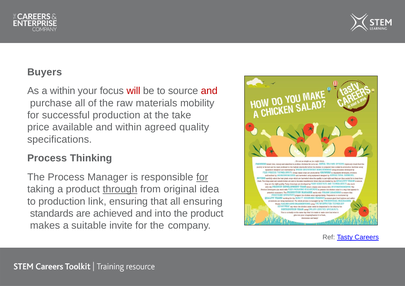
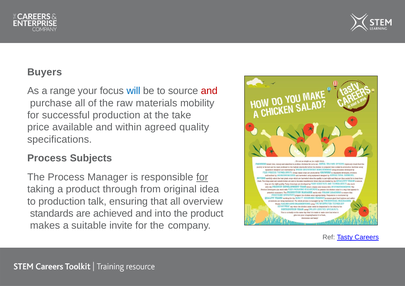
a within: within -> range (63, 91)
will colour: red -> blue (133, 91)
Thinking: Thinking -> Subjects (91, 159)
through underline: present -> none (120, 190)
link: link -> talk (97, 202)
all ensuring: ensuring -> overview (203, 202)
